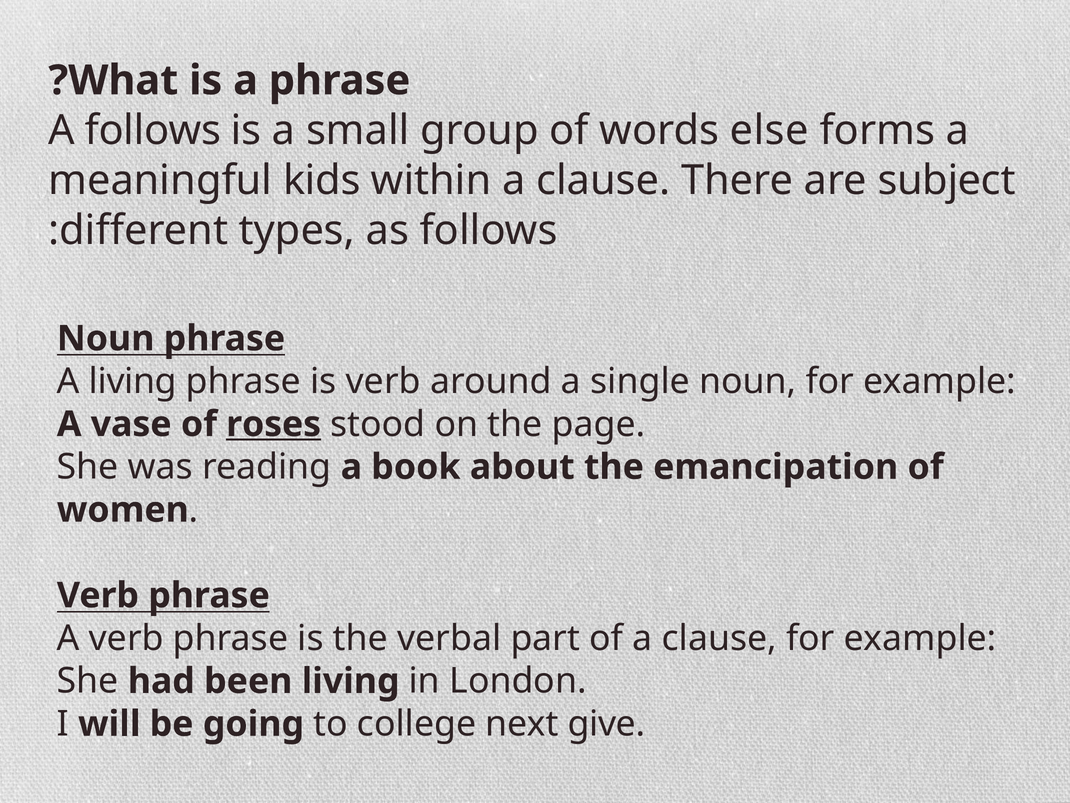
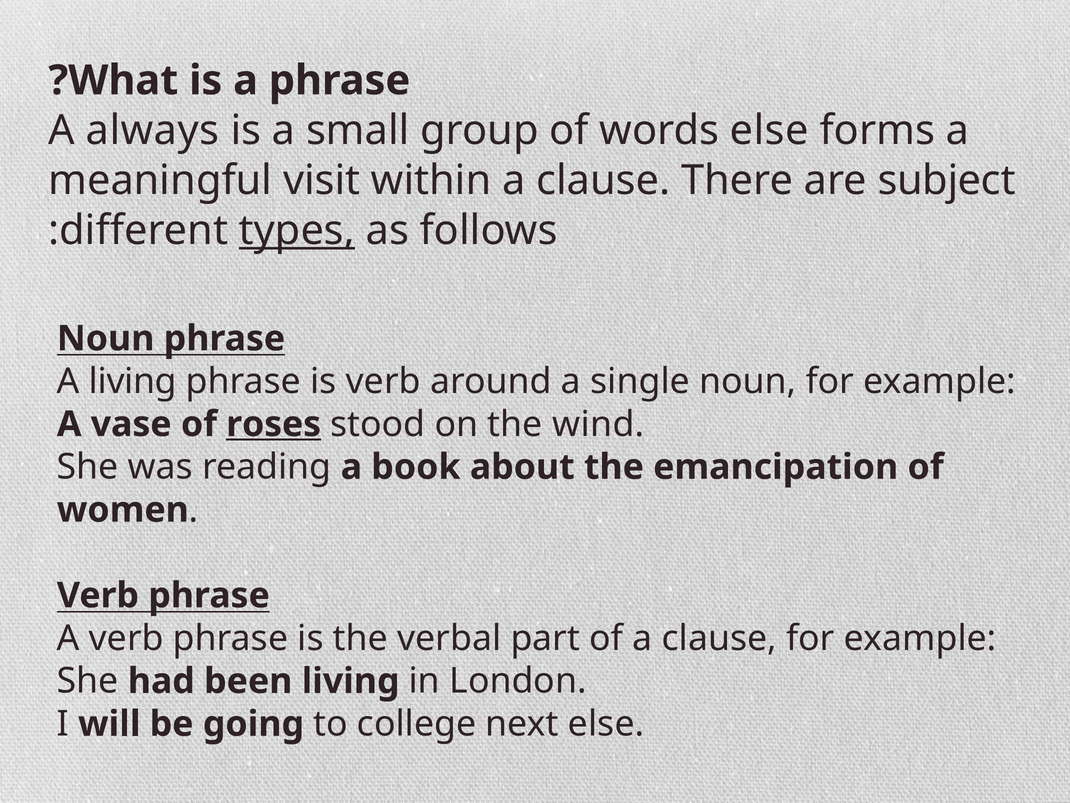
A follows: follows -> always (153, 130)
kids: kids -> visit (322, 180)
types underline: none -> present (297, 230)
page: page -> wind (598, 424)
next give: give -> else (606, 724)
